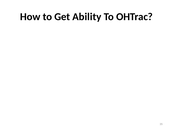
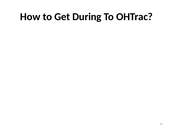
Ability: Ability -> During (87, 17)
